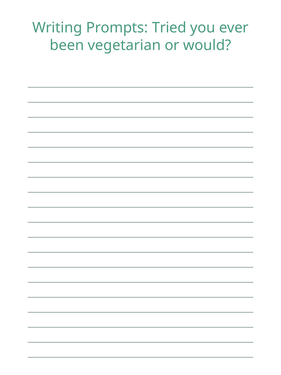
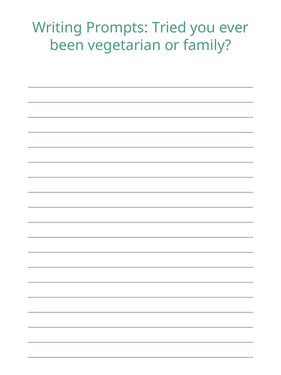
would: would -> family (207, 45)
